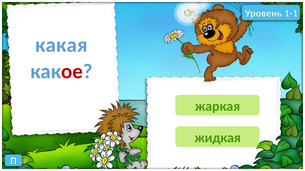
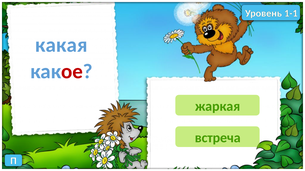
жидкая: жидкая -> встреча (218, 138)
